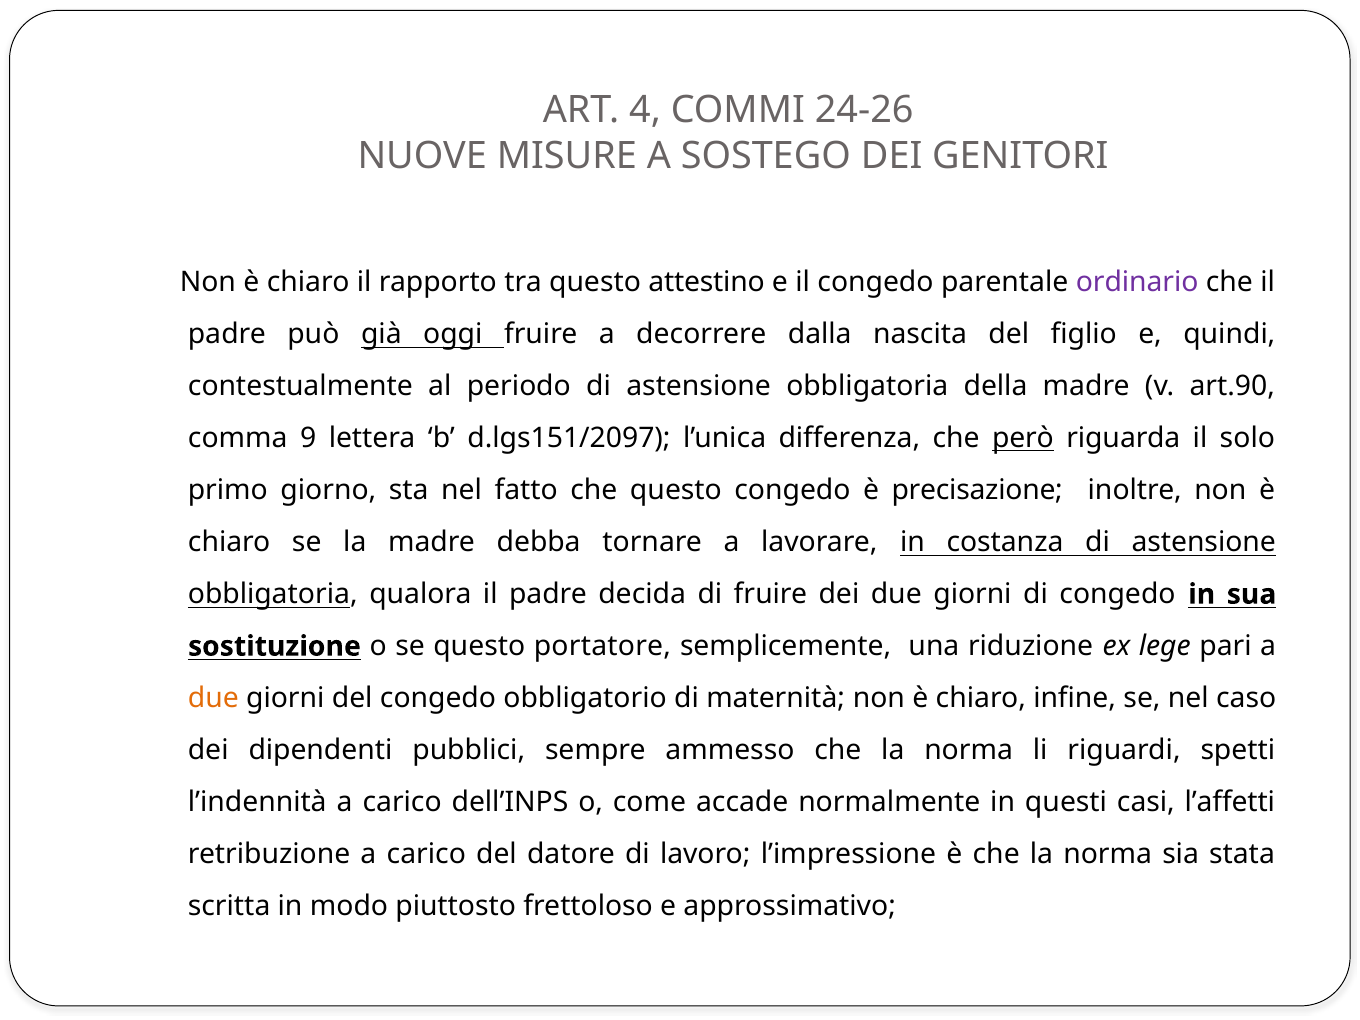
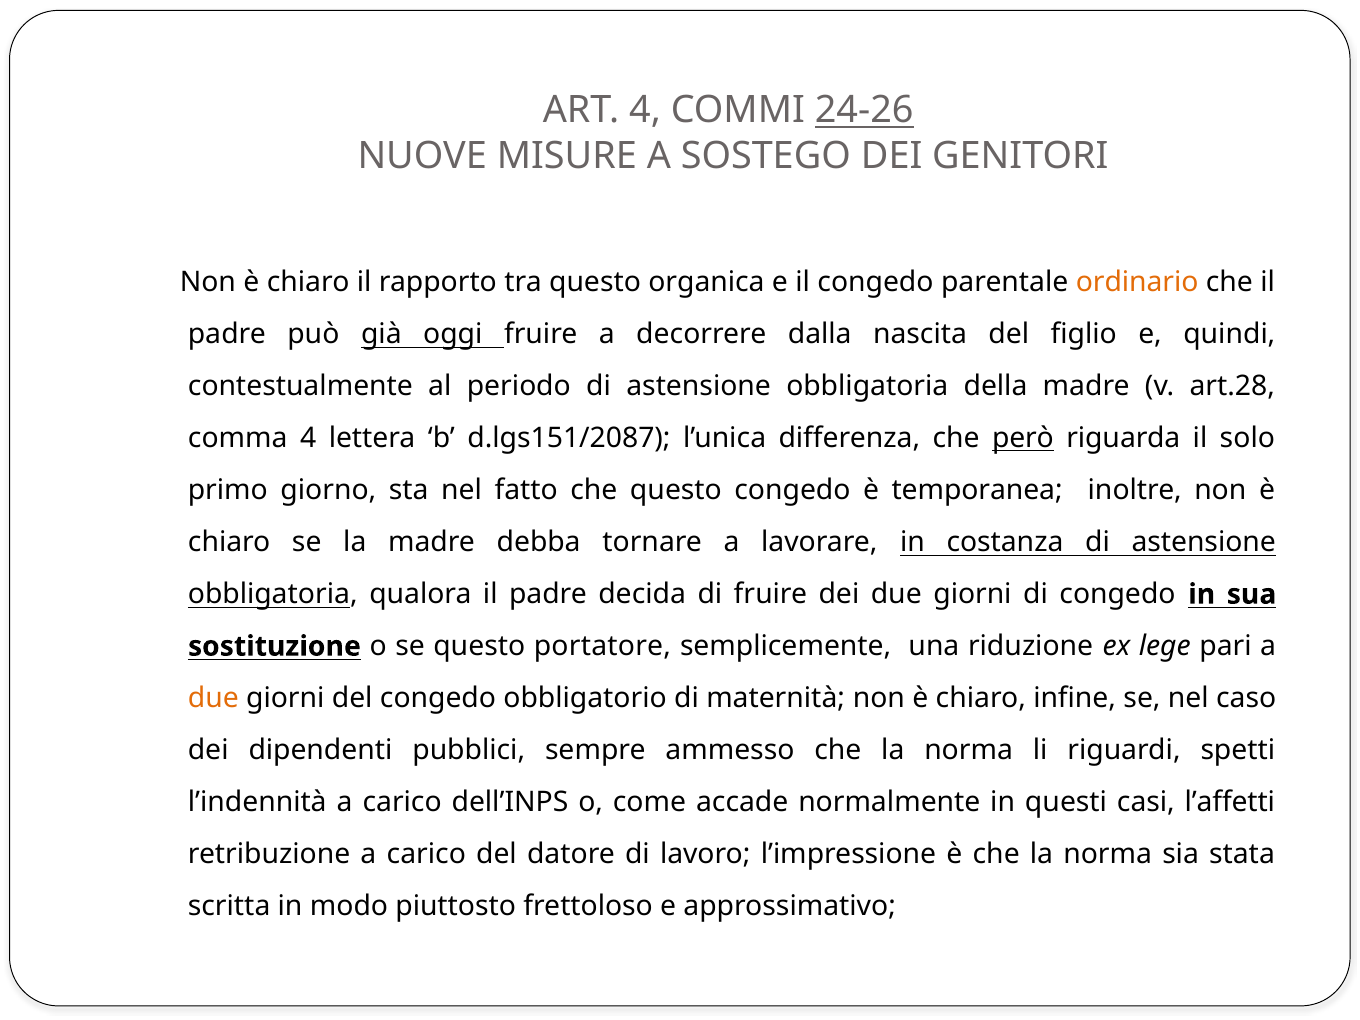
24-26 underline: none -> present (864, 110)
attestino: attestino -> organica (706, 282)
ordinario colour: purple -> orange (1137, 282)
art.90: art.90 -> art.28 (1232, 386)
comma 9: 9 -> 4 (308, 438)
d.lgs151/2097: d.lgs151/2097 -> d.lgs151/2087 (569, 438)
precisazione: precisazione -> temporanea (977, 490)
